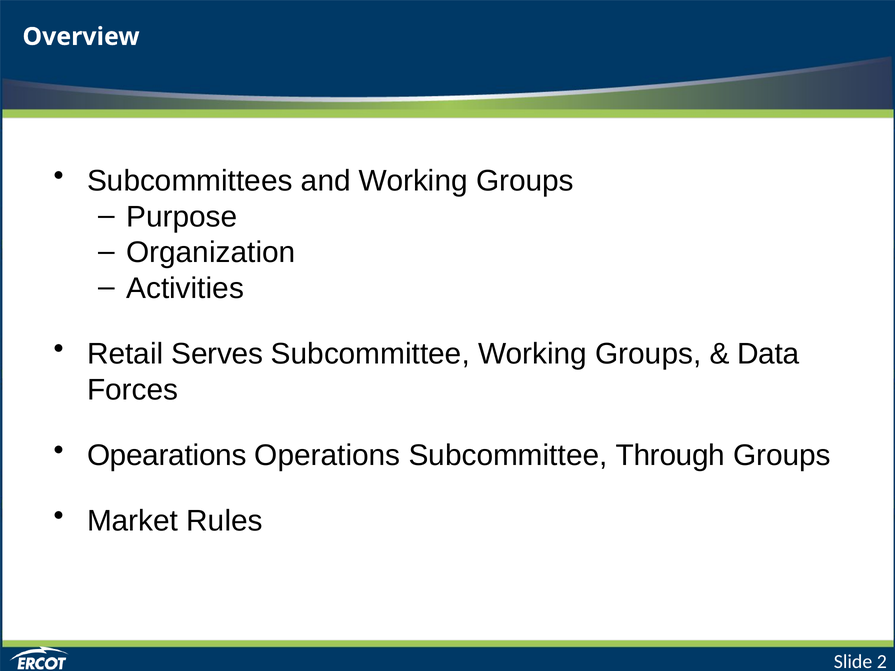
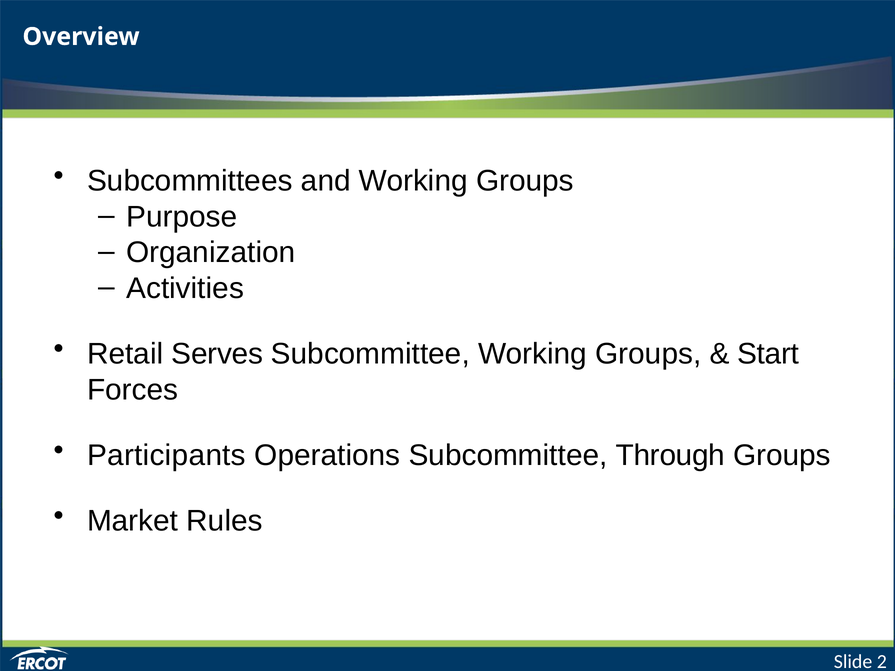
Data: Data -> Start (768, 354)
Opearations: Opearations -> Participants (166, 455)
